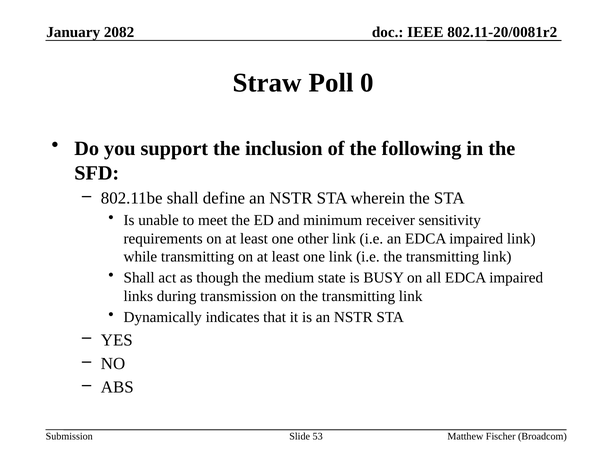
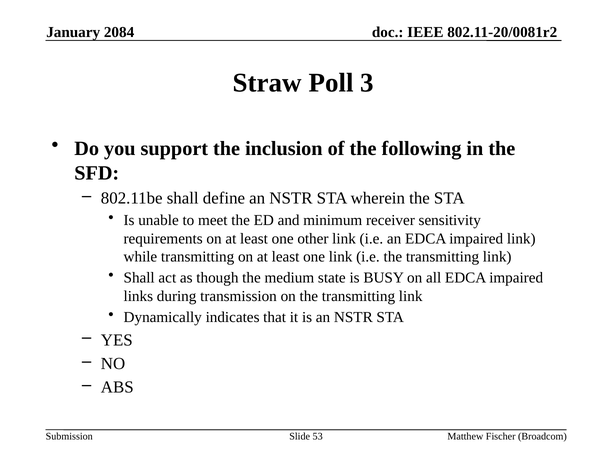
2082: 2082 -> 2084 (119, 32)
0: 0 -> 3 (367, 83)
